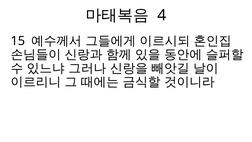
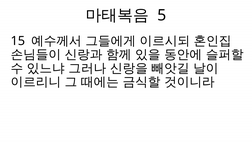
4: 4 -> 5 (162, 15)
